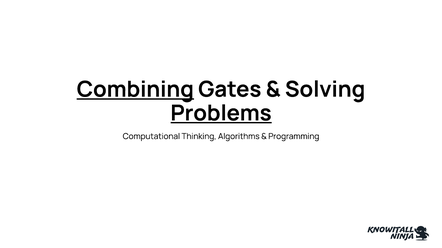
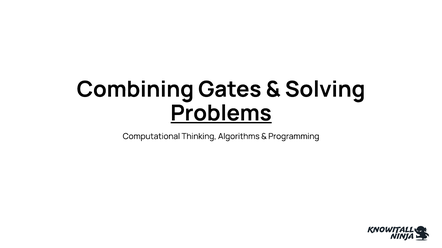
Combining underline: present -> none (135, 90)
